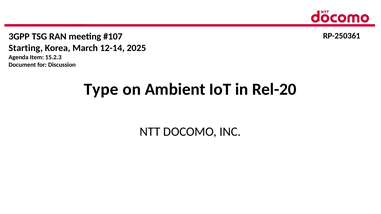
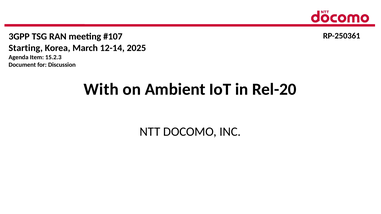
Type: Type -> With (101, 89)
